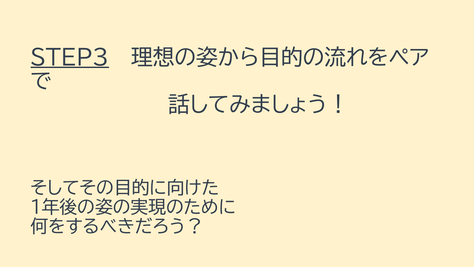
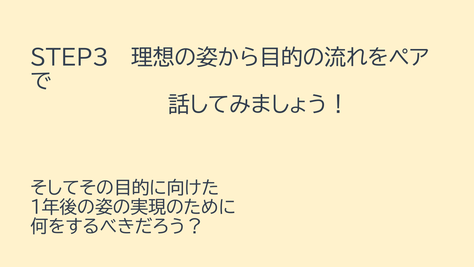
STEP3 underline: present -> none (70, 58)
